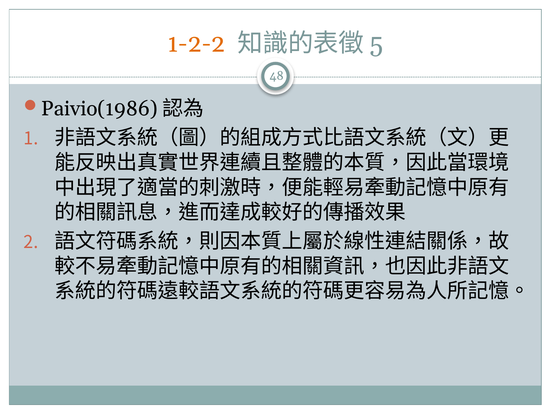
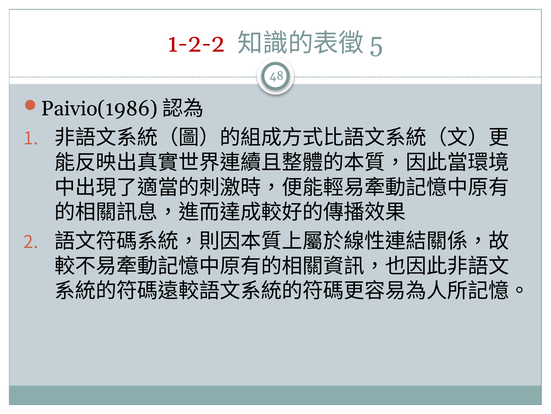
1-2-2 colour: orange -> red (196, 43)
